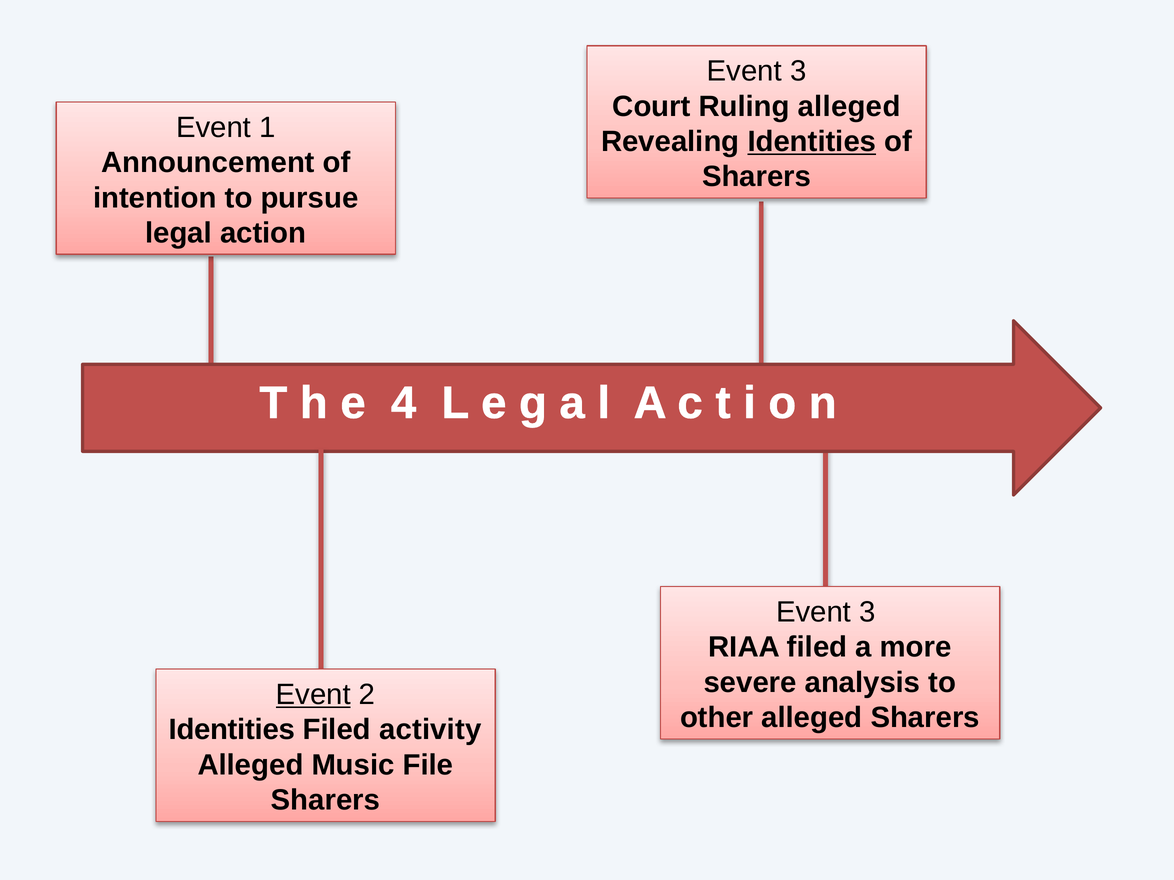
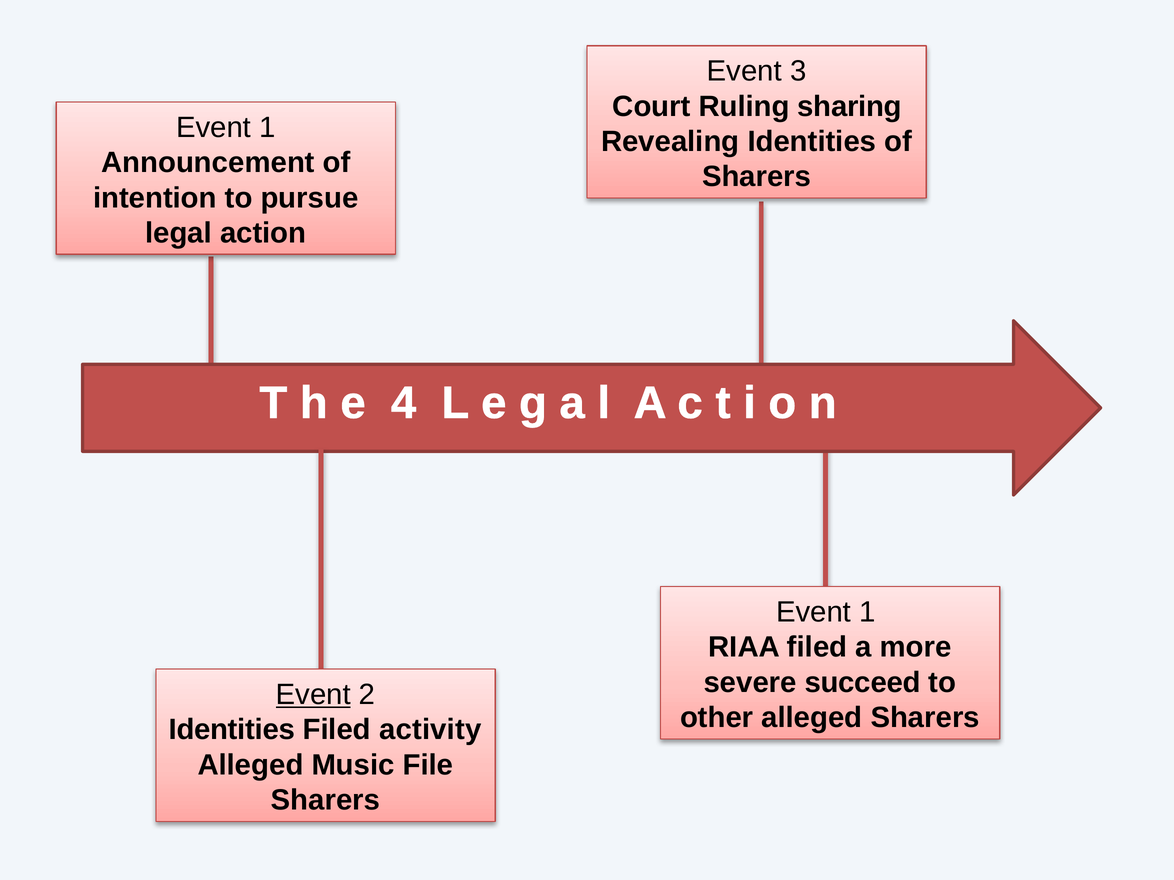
Ruling alleged: alleged -> sharing (849, 106)
Identities underline: present -> none (812, 142)
3: 3 -> 1 (867, 612)
analysis: analysis -> succeed (863, 683)
